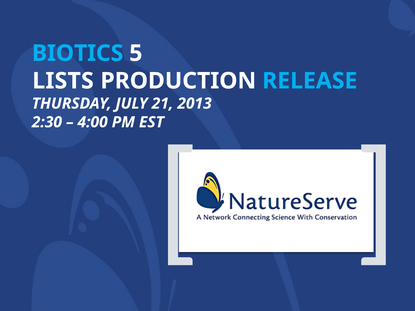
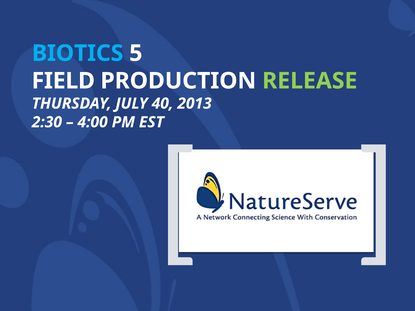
LISTS: LISTS -> FIELD (63, 81)
RELEASE colour: light blue -> light green (310, 81)
21: 21 -> 40 (163, 104)
